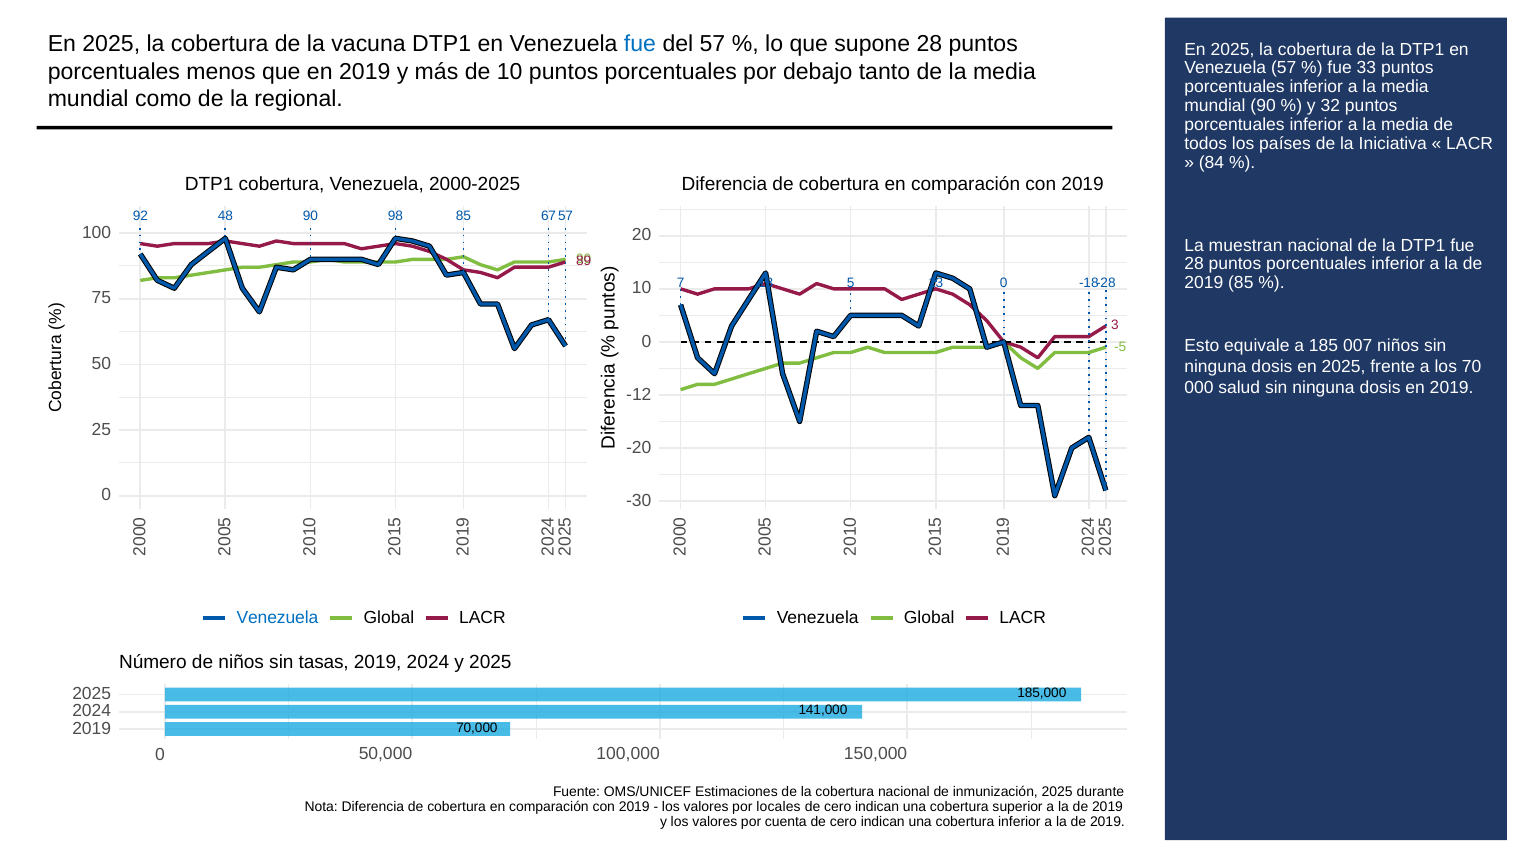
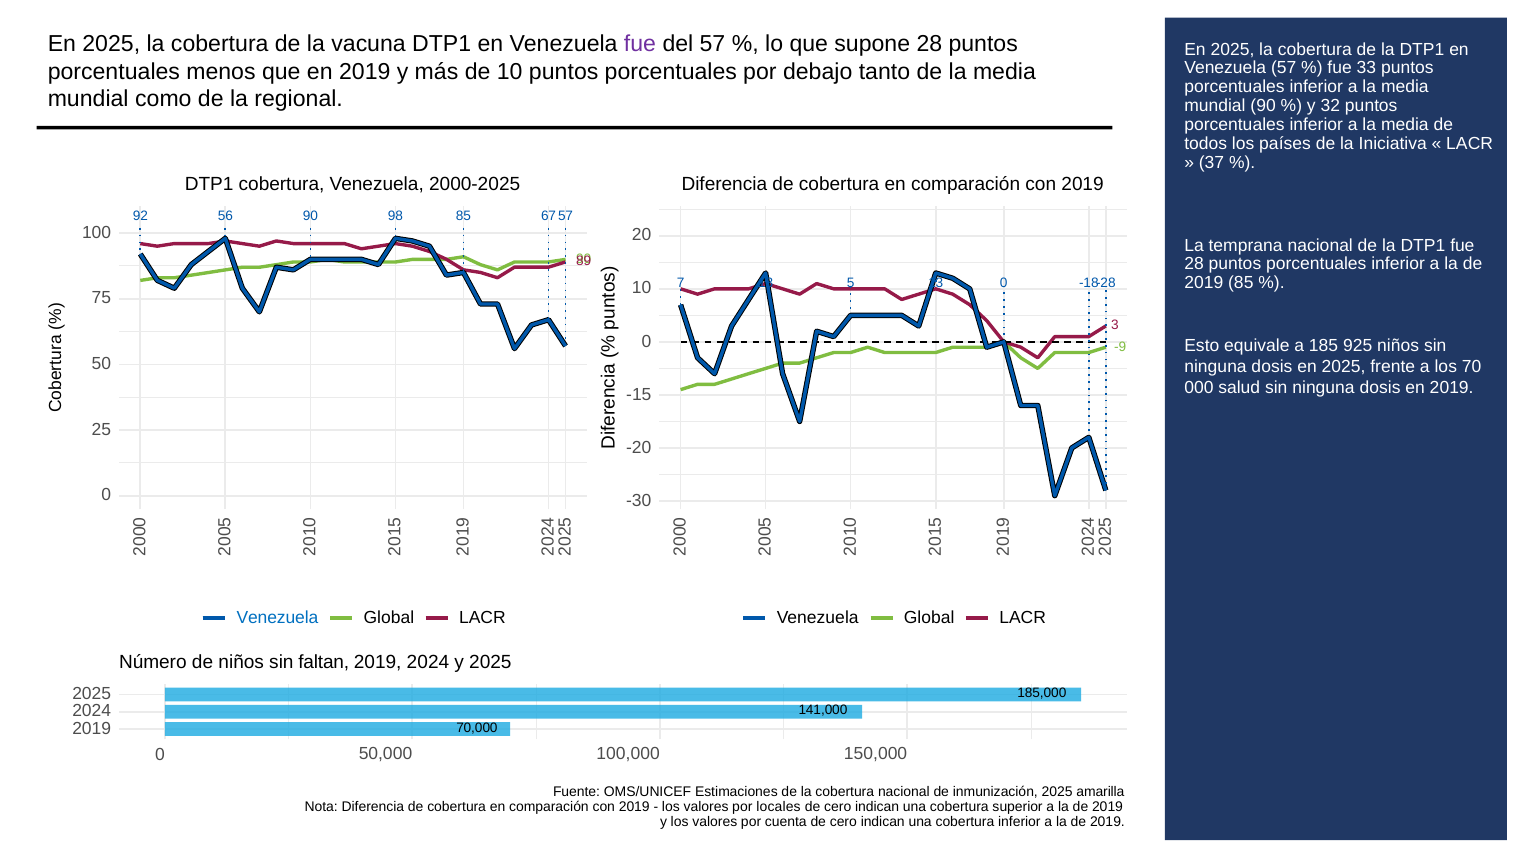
fue colour: blue -> purple (640, 44)
84: 84 -> 37 (1212, 163)
48: 48 -> 56 (225, 216)
muestran: muestran -> temprana (1246, 245)
007: 007 -> 925 (1358, 346)
-5: -5 -> -9 (1120, 347)
-12: -12 -> -15 (639, 394)
tasas: tasas -> faltan (324, 662)
durante: durante -> amarilla (1100, 792)
